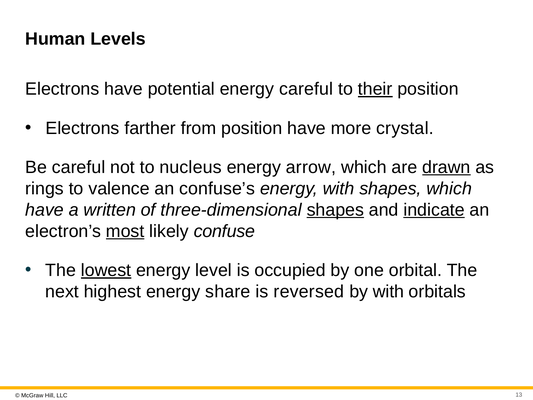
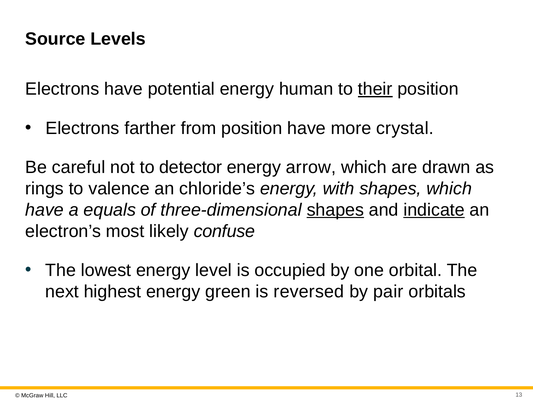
Human: Human -> Source (55, 39)
energy careful: careful -> human (306, 89)
nucleus: nucleus -> detector (191, 167)
drawn underline: present -> none (446, 167)
confuse’s: confuse’s -> chloride’s (217, 188)
written: written -> equals (110, 210)
most underline: present -> none (125, 231)
lowest underline: present -> none (106, 270)
share: share -> green (228, 291)
by with: with -> pair (388, 291)
